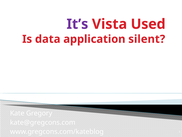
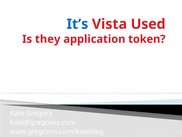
It’s colour: purple -> blue (77, 24)
data: data -> they (48, 39)
silent: silent -> token (147, 39)
